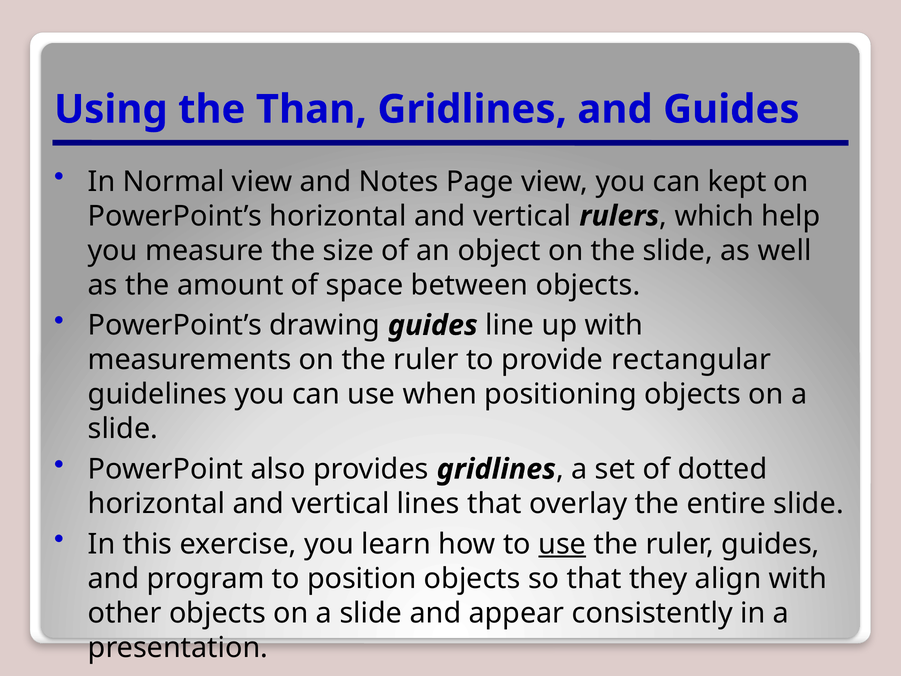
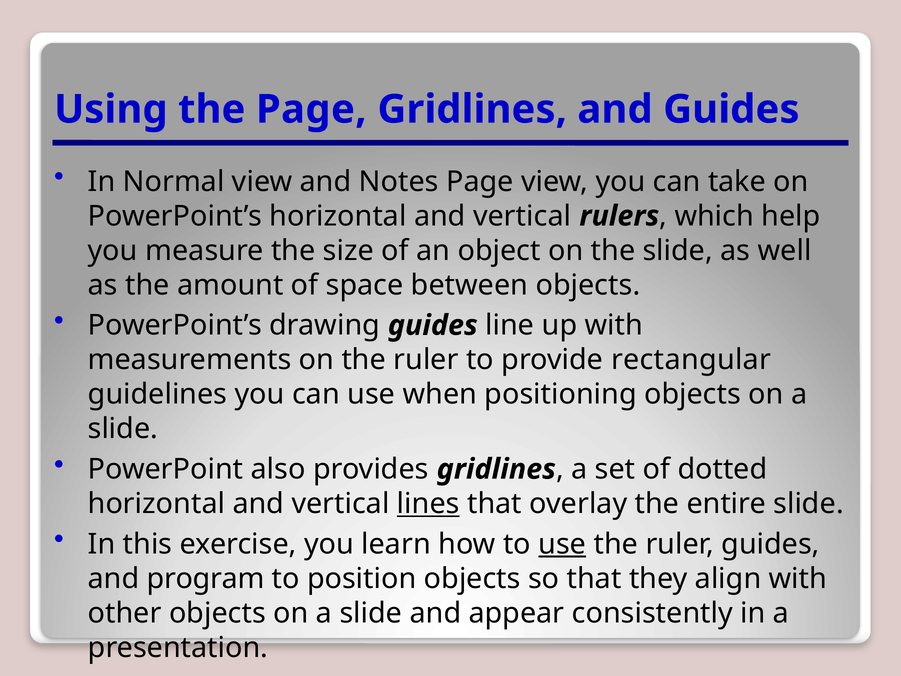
the Than: Than -> Page (311, 109)
kept: kept -> take (737, 181)
lines underline: none -> present (428, 504)
